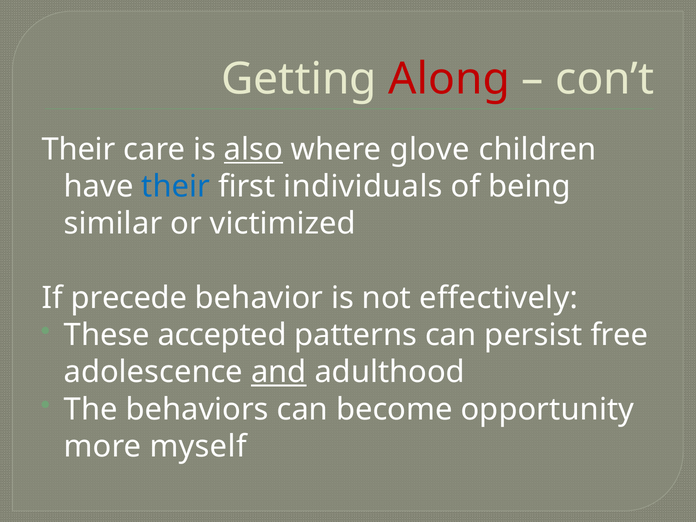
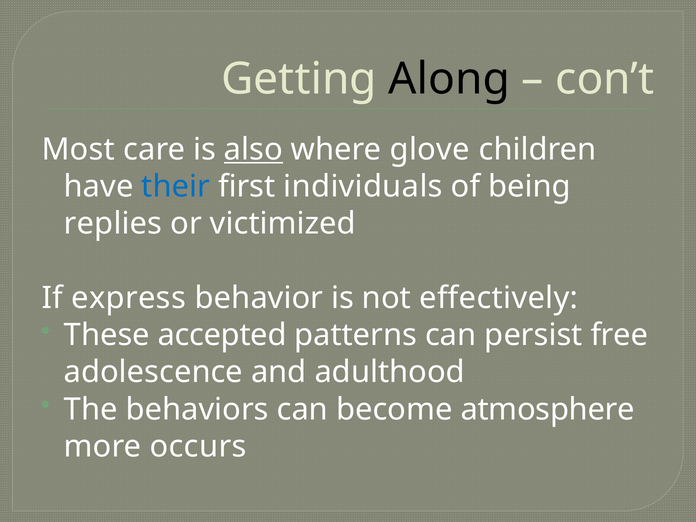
Along colour: red -> black (449, 79)
Their: Their -> Most (78, 149)
similar: similar -> replies (113, 224)
precede: precede -> express (129, 298)
and underline: present -> none (279, 372)
opportunity: opportunity -> atmosphere (548, 409)
myself: myself -> occurs (198, 446)
